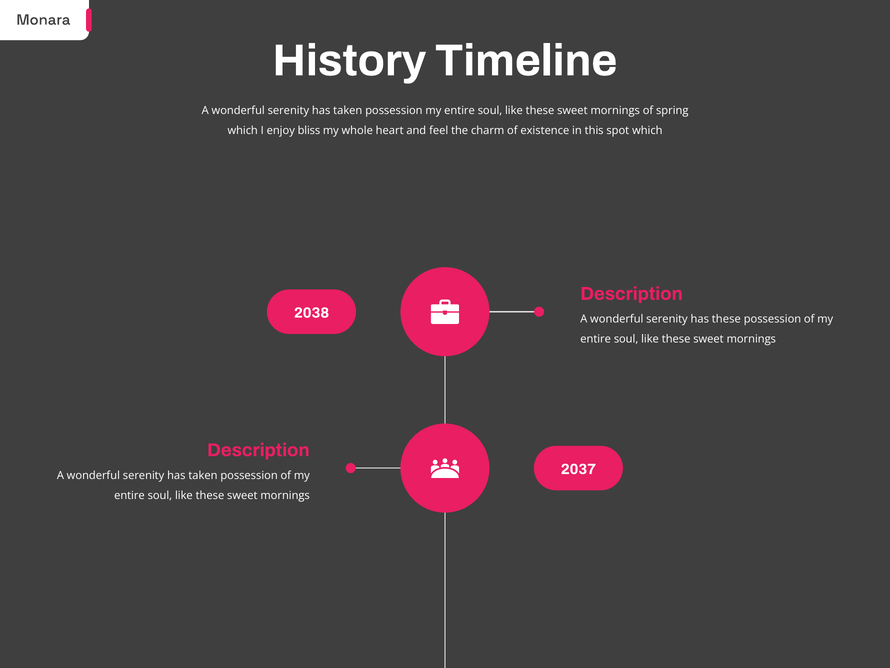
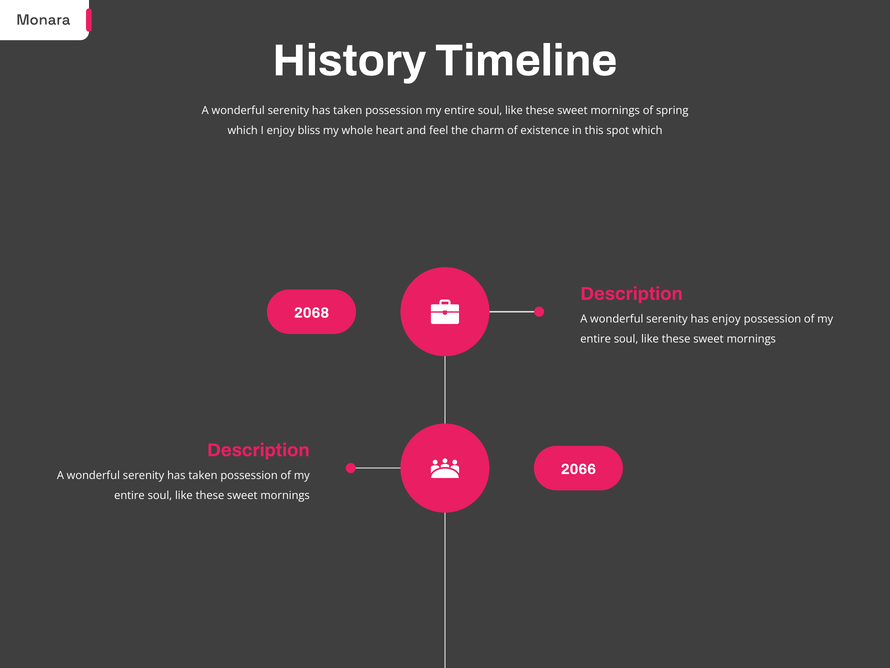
2038: 2038 -> 2068 (312, 312)
has these: these -> enjoy (726, 319)
2037: 2037 -> 2066 (578, 469)
